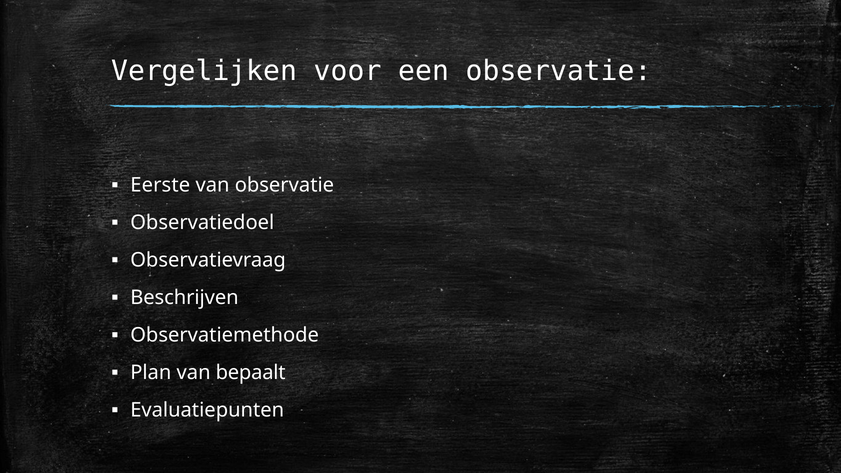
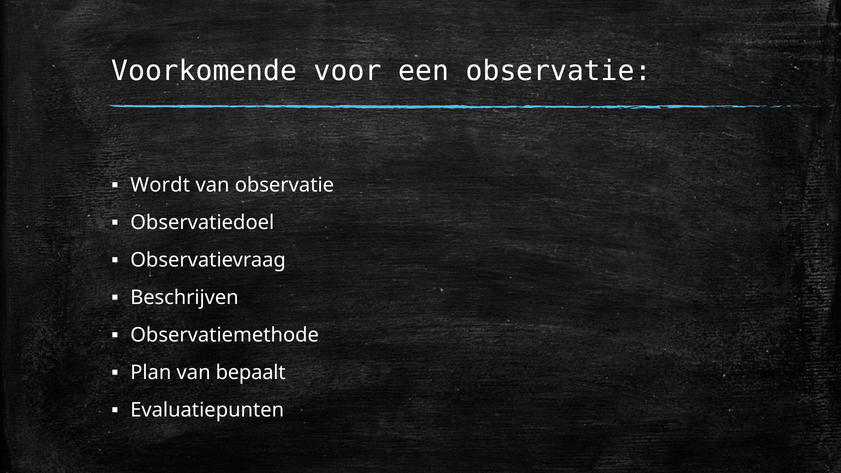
Vergelijken: Vergelijken -> Voorkomende (204, 71)
Eerste: Eerste -> Wordt (160, 185)
